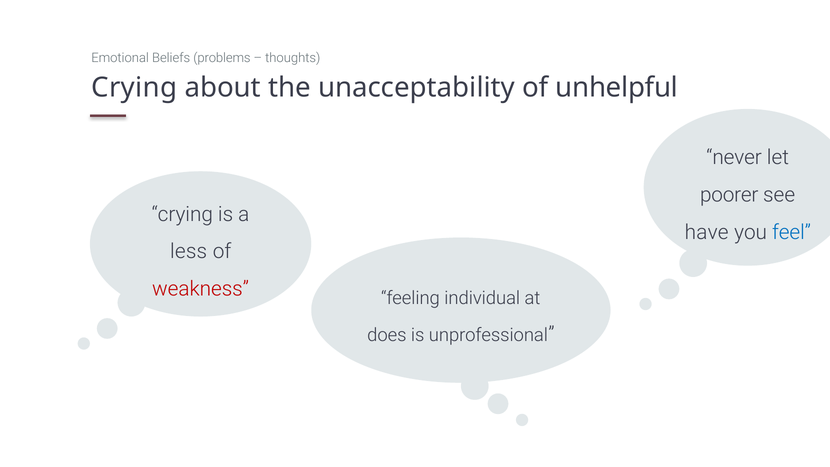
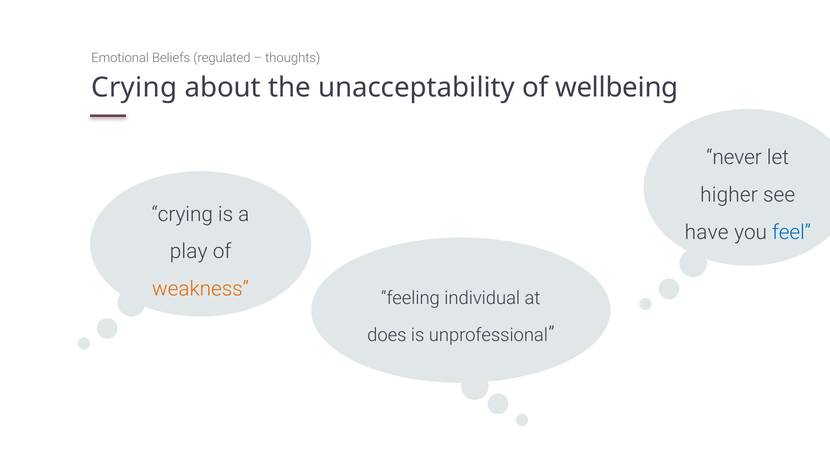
problems: problems -> regulated (222, 58)
unhelpful: unhelpful -> wellbeing (617, 88)
poorer: poorer -> higher (729, 195)
less: less -> play (189, 251)
weakness colour: red -> orange (201, 289)
